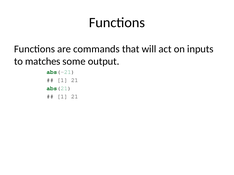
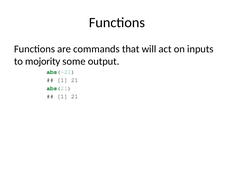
matches: matches -> mojority (43, 62)
